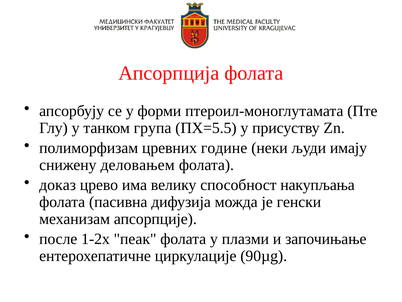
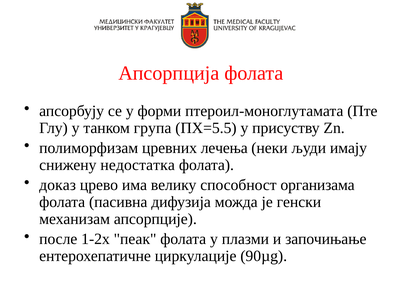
године: године -> лечења (224, 148)
деловањем: деловањем -> недoстатка (138, 165)
накупљања: накупљања -> организама (318, 185)
